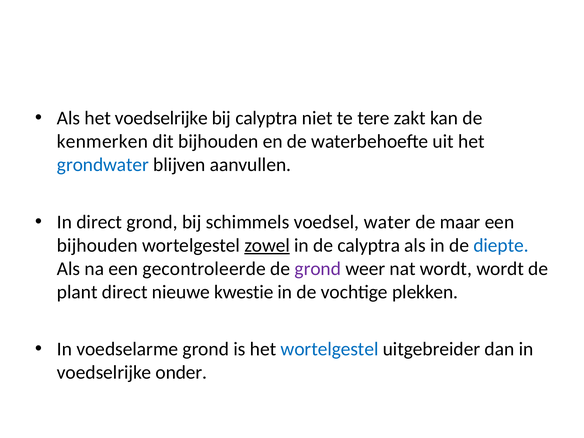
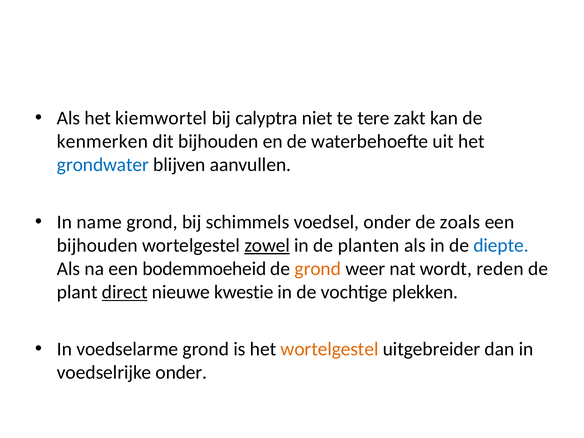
het voedselrijke: voedselrijke -> kiemwortel (161, 118)
In direct: direct -> name (99, 222)
voedsel water: water -> onder (387, 222)
maar: maar -> zoals (460, 222)
de calyptra: calyptra -> planten (369, 245)
gecontroleerde: gecontroleerde -> bodemmoeheid (204, 269)
grond colour: purple -> orange (318, 269)
wordt wordt: wordt -> reden (500, 269)
direct underline: none -> present (125, 292)
wortelgestel colour: blue -> orange (330, 349)
